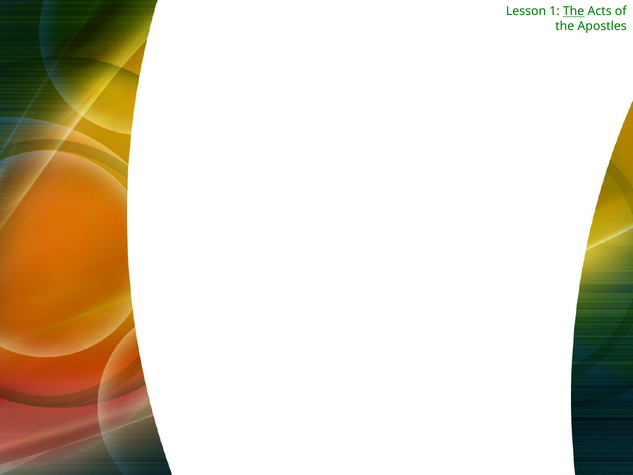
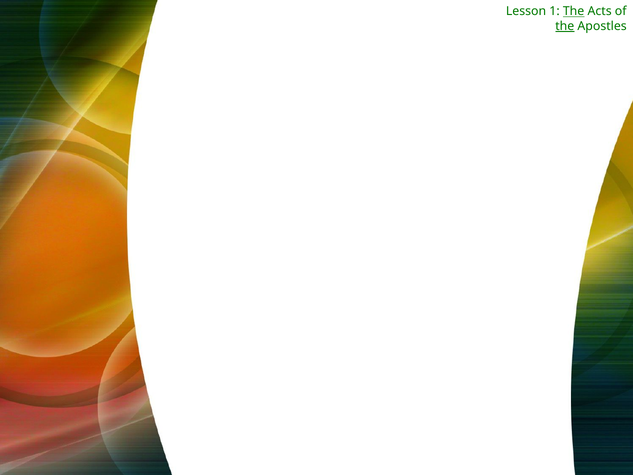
the underline: none -> present (565, 26)
